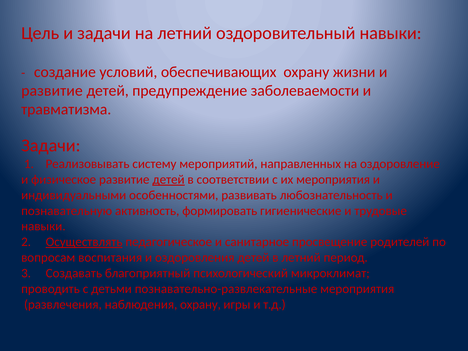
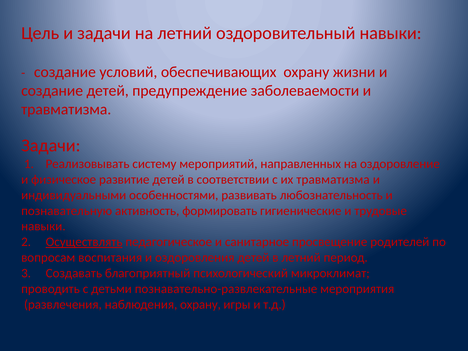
развитие: развитие -> создание (52, 91)
детей underline: present -> none (169, 180)
их мероприятия: мероприятия -> травматизма (333, 180)
